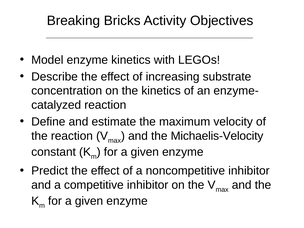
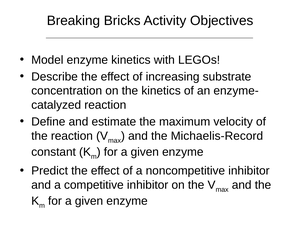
Michaelis-Velocity: Michaelis-Velocity -> Michaelis-Record (217, 136)
